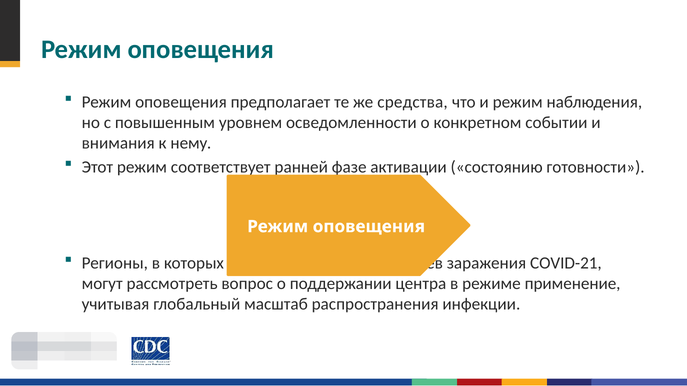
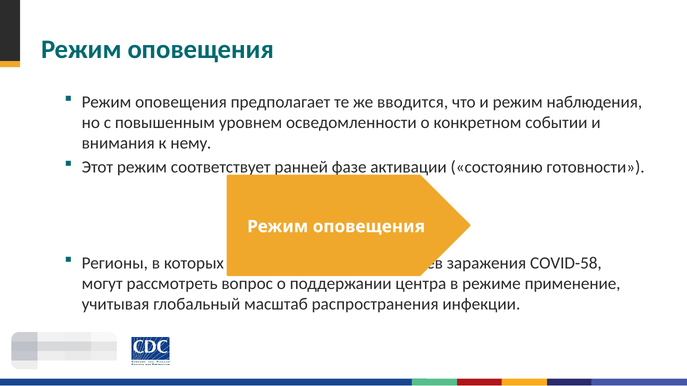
средства: средства -> вводится (413, 102)
COVID-21: COVID-21 -> COVID-58 (566, 263)
